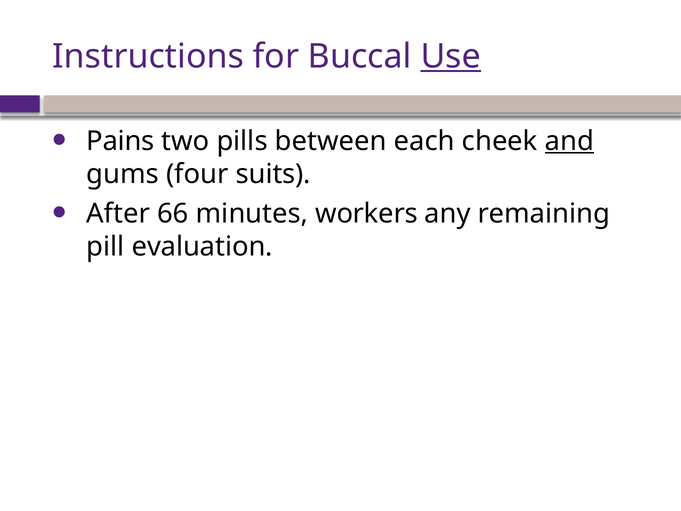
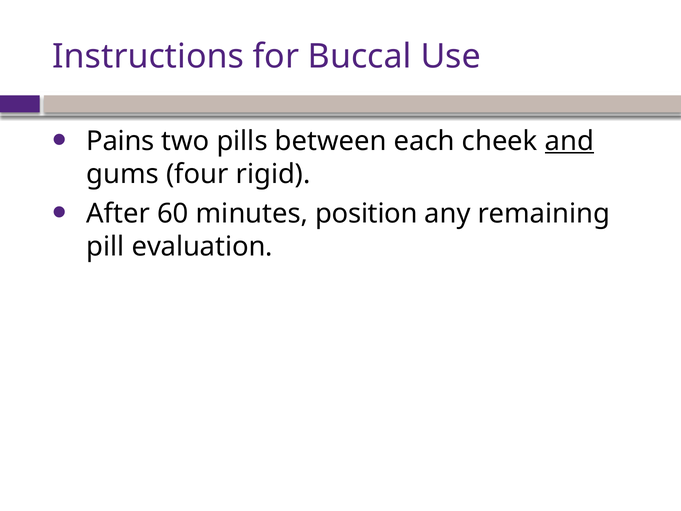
Use underline: present -> none (451, 56)
suits: suits -> rigid (273, 174)
66: 66 -> 60 (173, 213)
workers: workers -> position (366, 213)
